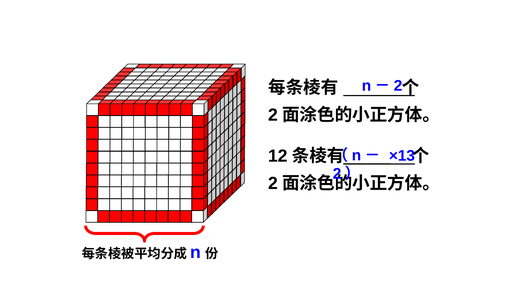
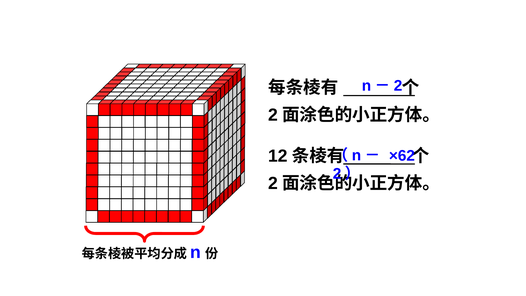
×13: ×13 -> ×62 (402, 156)
